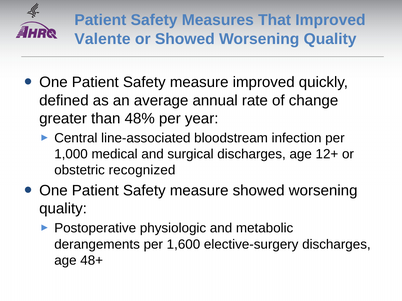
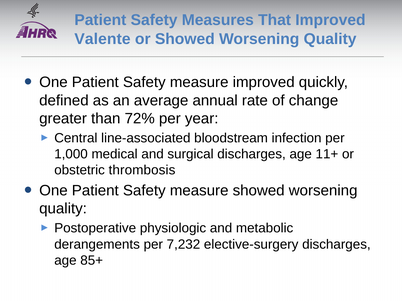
48%: 48% -> 72% (140, 119)
12+: 12+ -> 11+ (327, 154)
recognized: recognized -> thrombosis (142, 170)
1,600: 1,600 -> 7,232 (183, 245)
48+: 48+ -> 85+ (92, 261)
